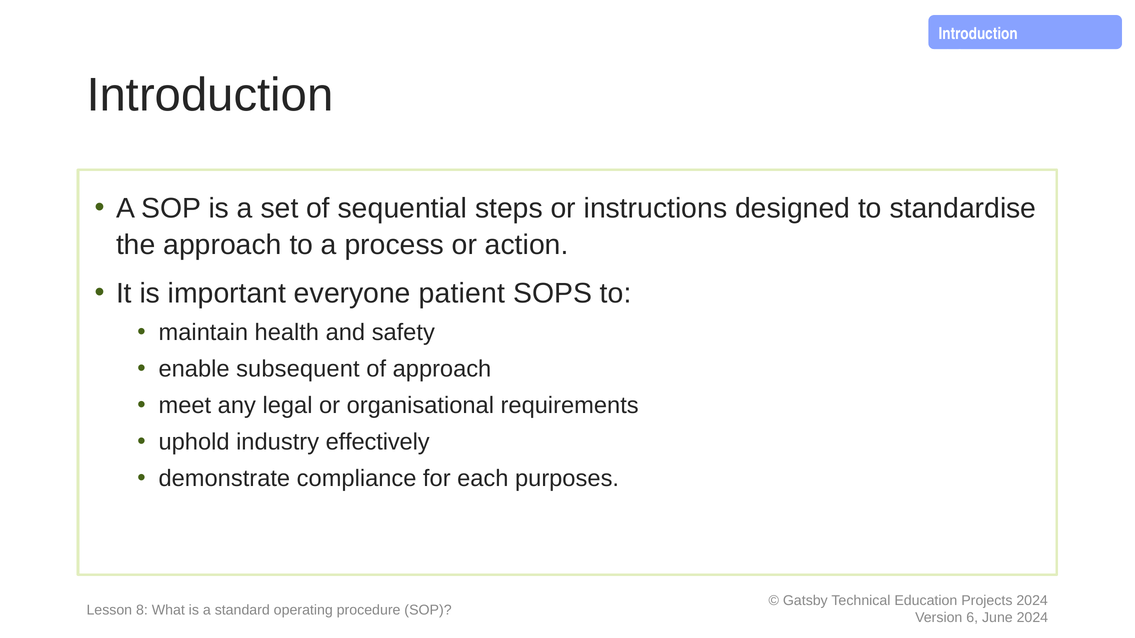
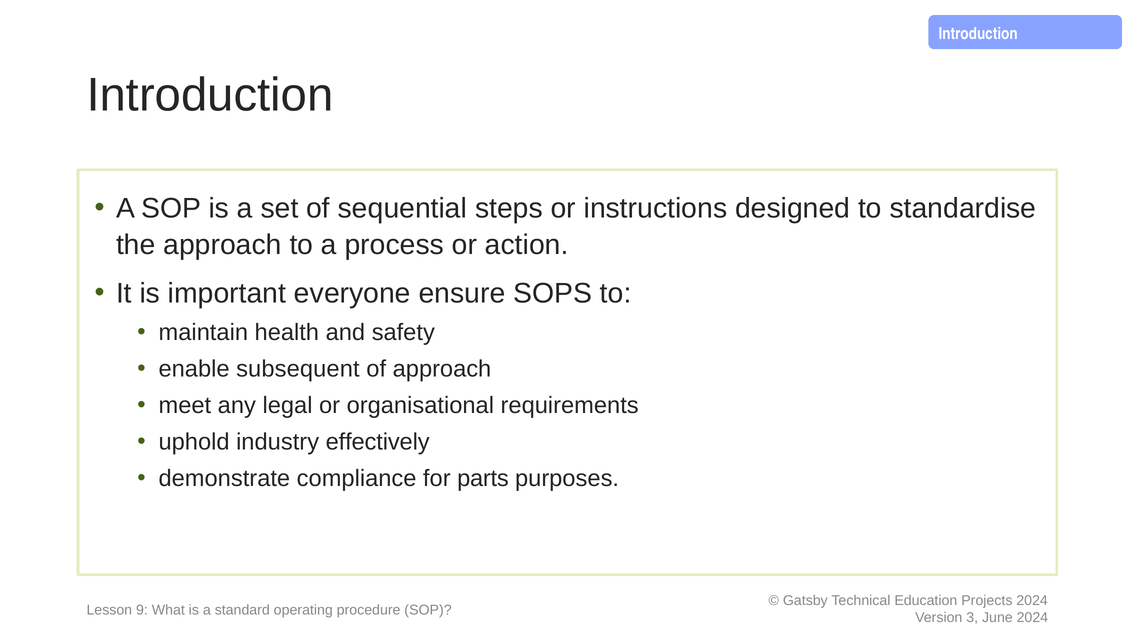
patient: patient -> ensure (462, 294)
each: each -> parts (483, 479)
8: 8 -> 9 (142, 610)
6: 6 -> 3 (972, 618)
